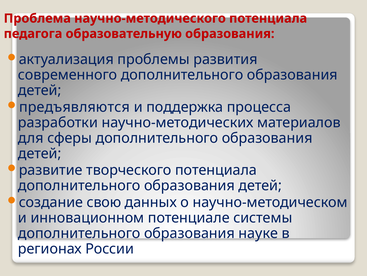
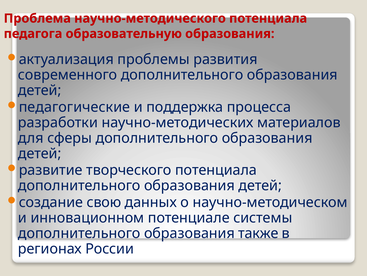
предъявляются: предъявляются -> педагогические (74, 107)
науке: науке -> также (258, 233)
